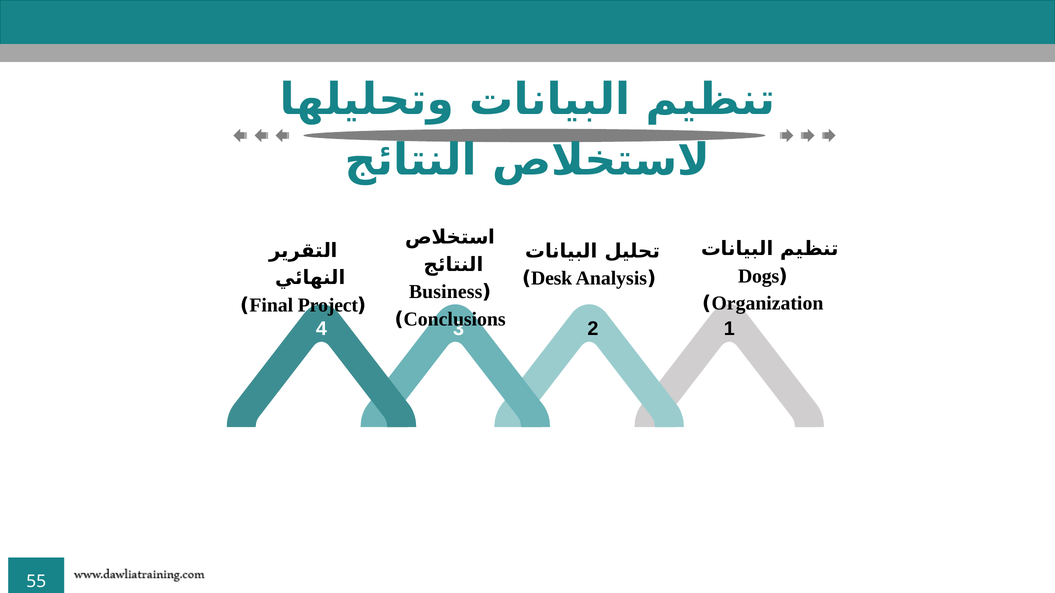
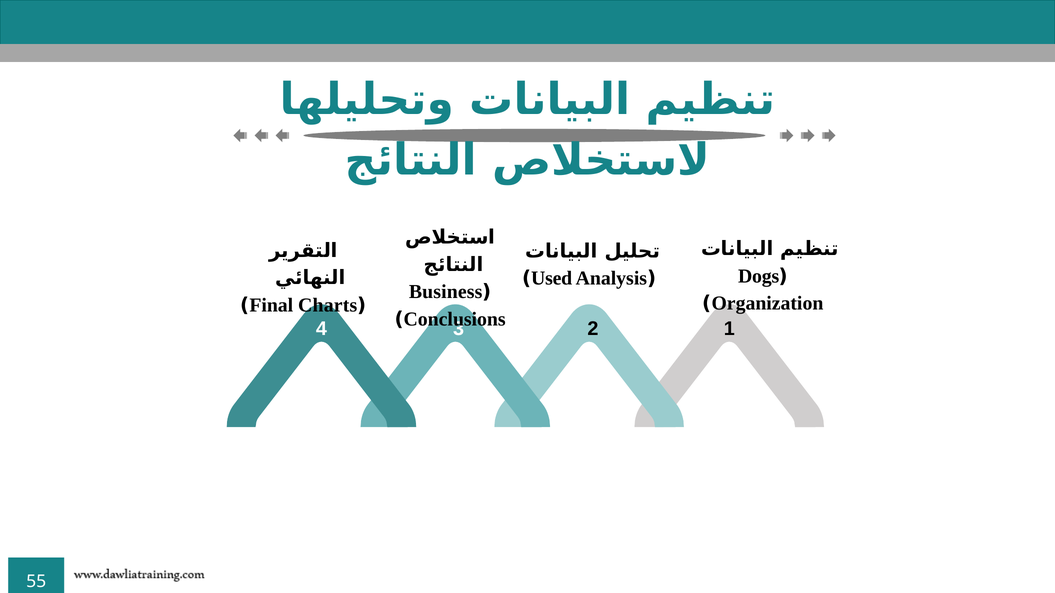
Desk: Desk -> Used (552, 279)
Project: Project -> Charts (328, 305)
